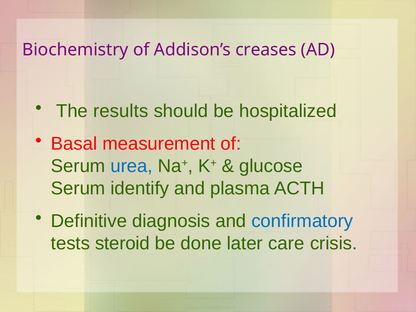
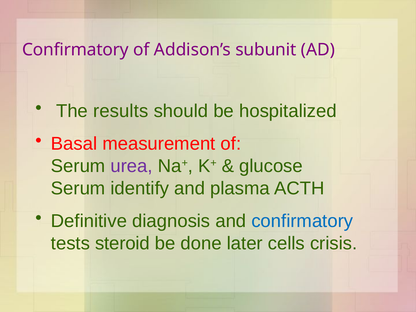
Biochemistry: Biochemistry -> Confirmatory (75, 50)
creases: creases -> subunit (266, 50)
urea colour: blue -> purple (132, 166)
care: care -> cells (286, 243)
